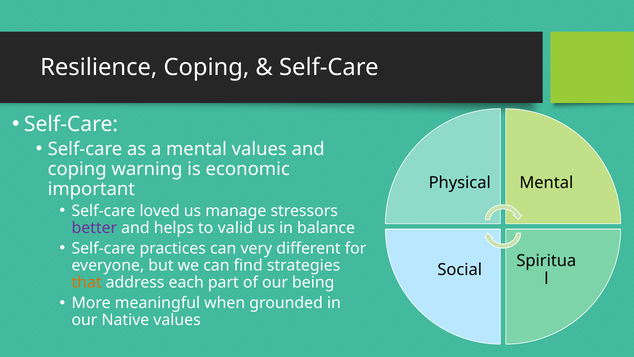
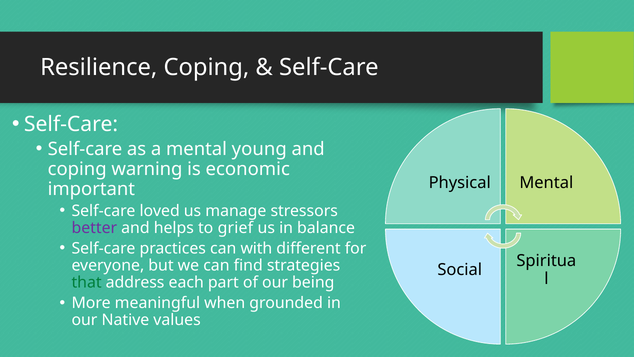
mental values: values -> young (259, 149)
valid: valid -> grief (235, 228)
very: very -> with (256, 248)
that colour: orange -> green (87, 282)
